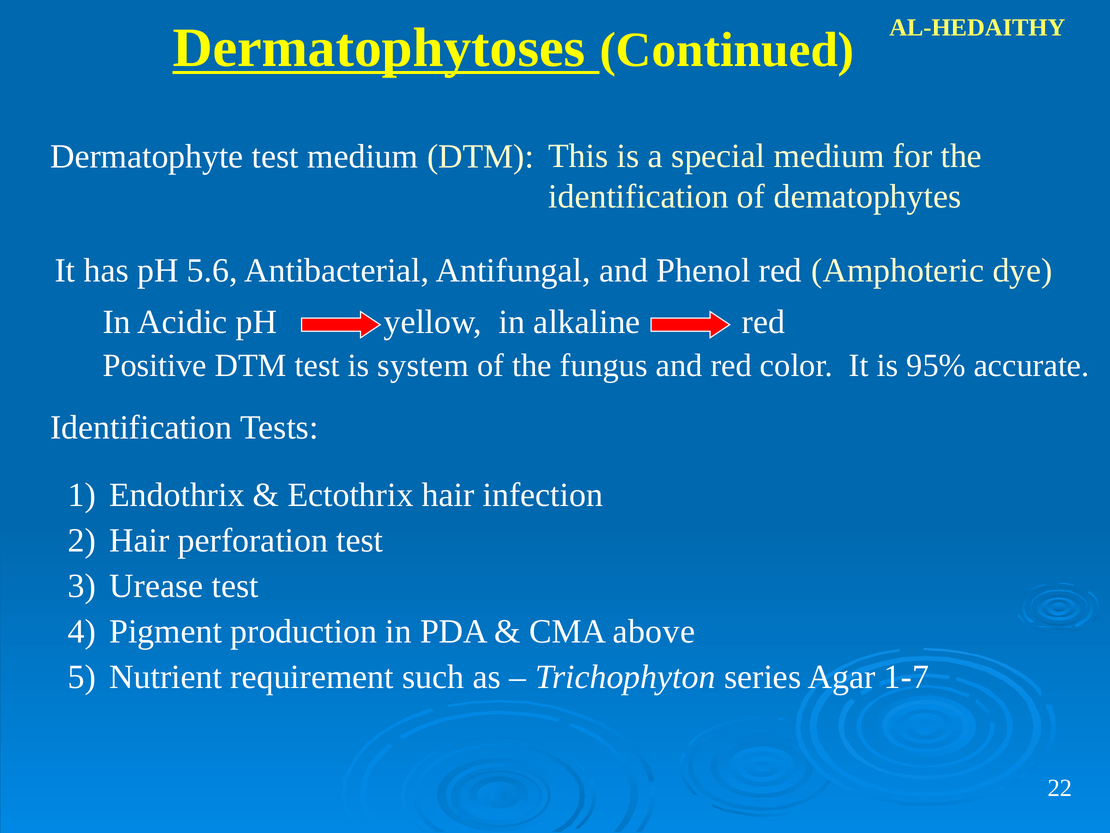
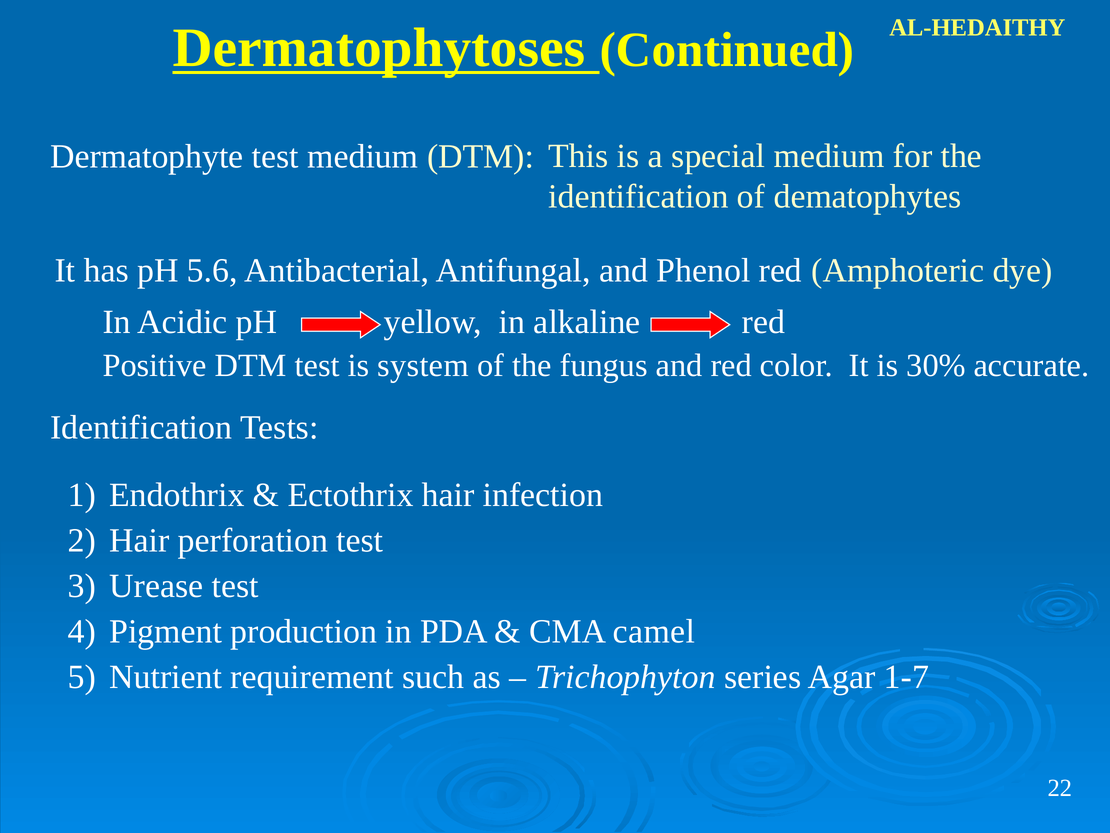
95%: 95% -> 30% (936, 365)
above: above -> camel (654, 631)
